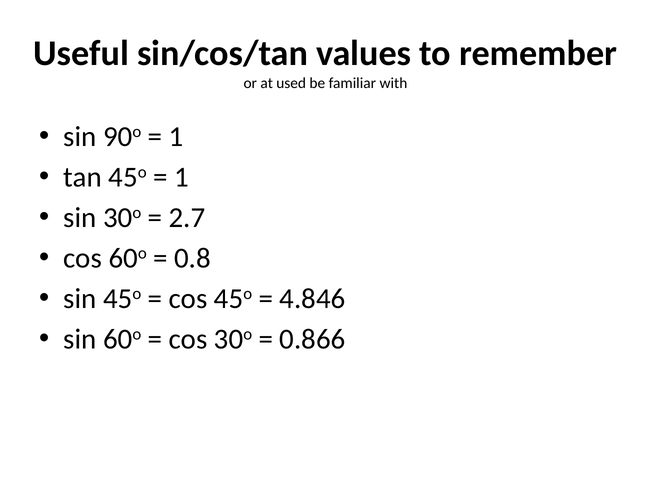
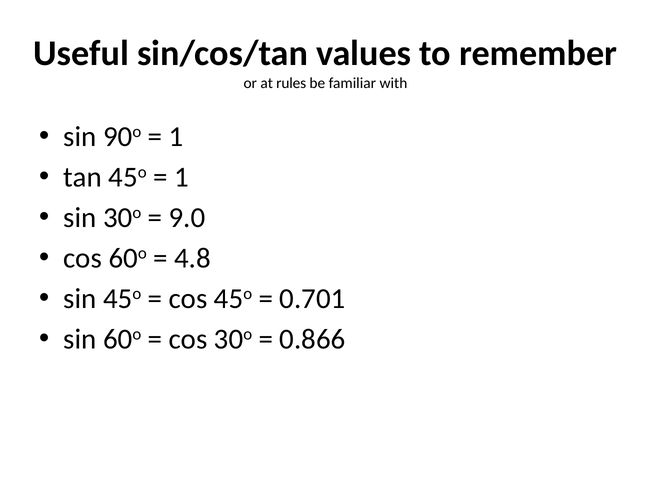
used: used -> rules (291, 83)
2.7: 2.7 -> 9.0 (187, 218)
0.8: 0.8 -> 4.8 (192, 258)
4.846: 4.846 -> 0.701 (312, 299)
